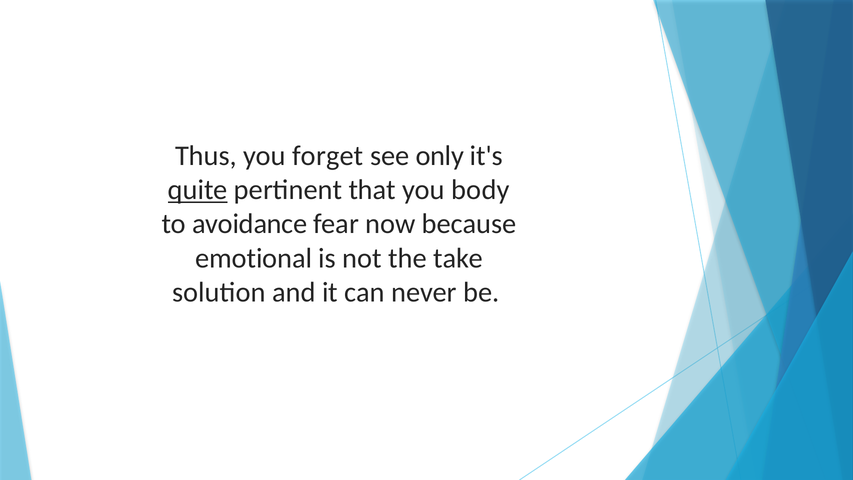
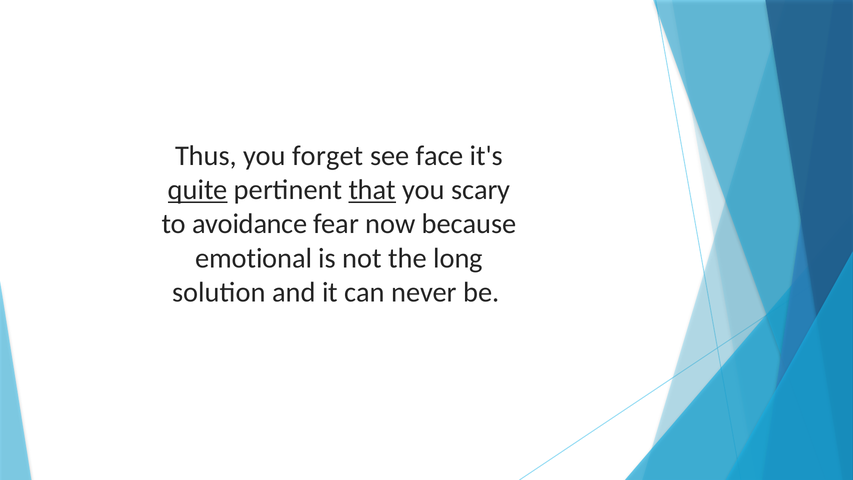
only: only -> face (440, 156)
that underline: none -> present (372, 190)
body: body -> scary (481, 190)
take: take -> long (458, 258)
